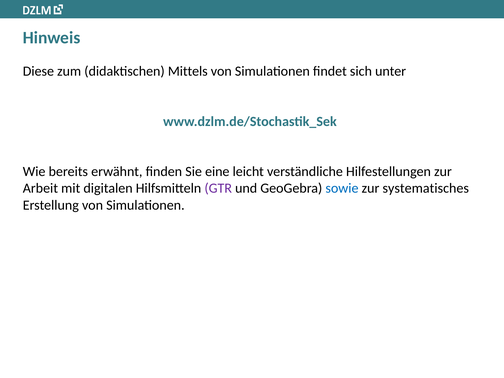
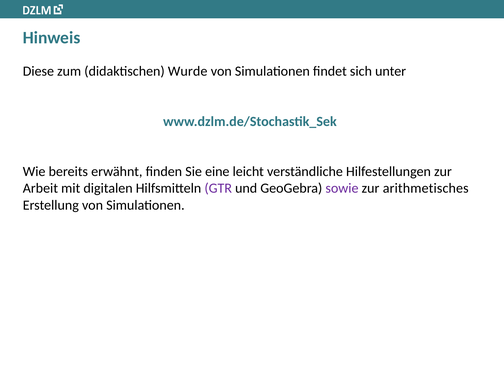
Mittels: Mittels -> Wurde (188, 71)
sowie colour: blue -> purple (342, 188)
systematisches: systematisches -> arithmetisches (426, 188)
